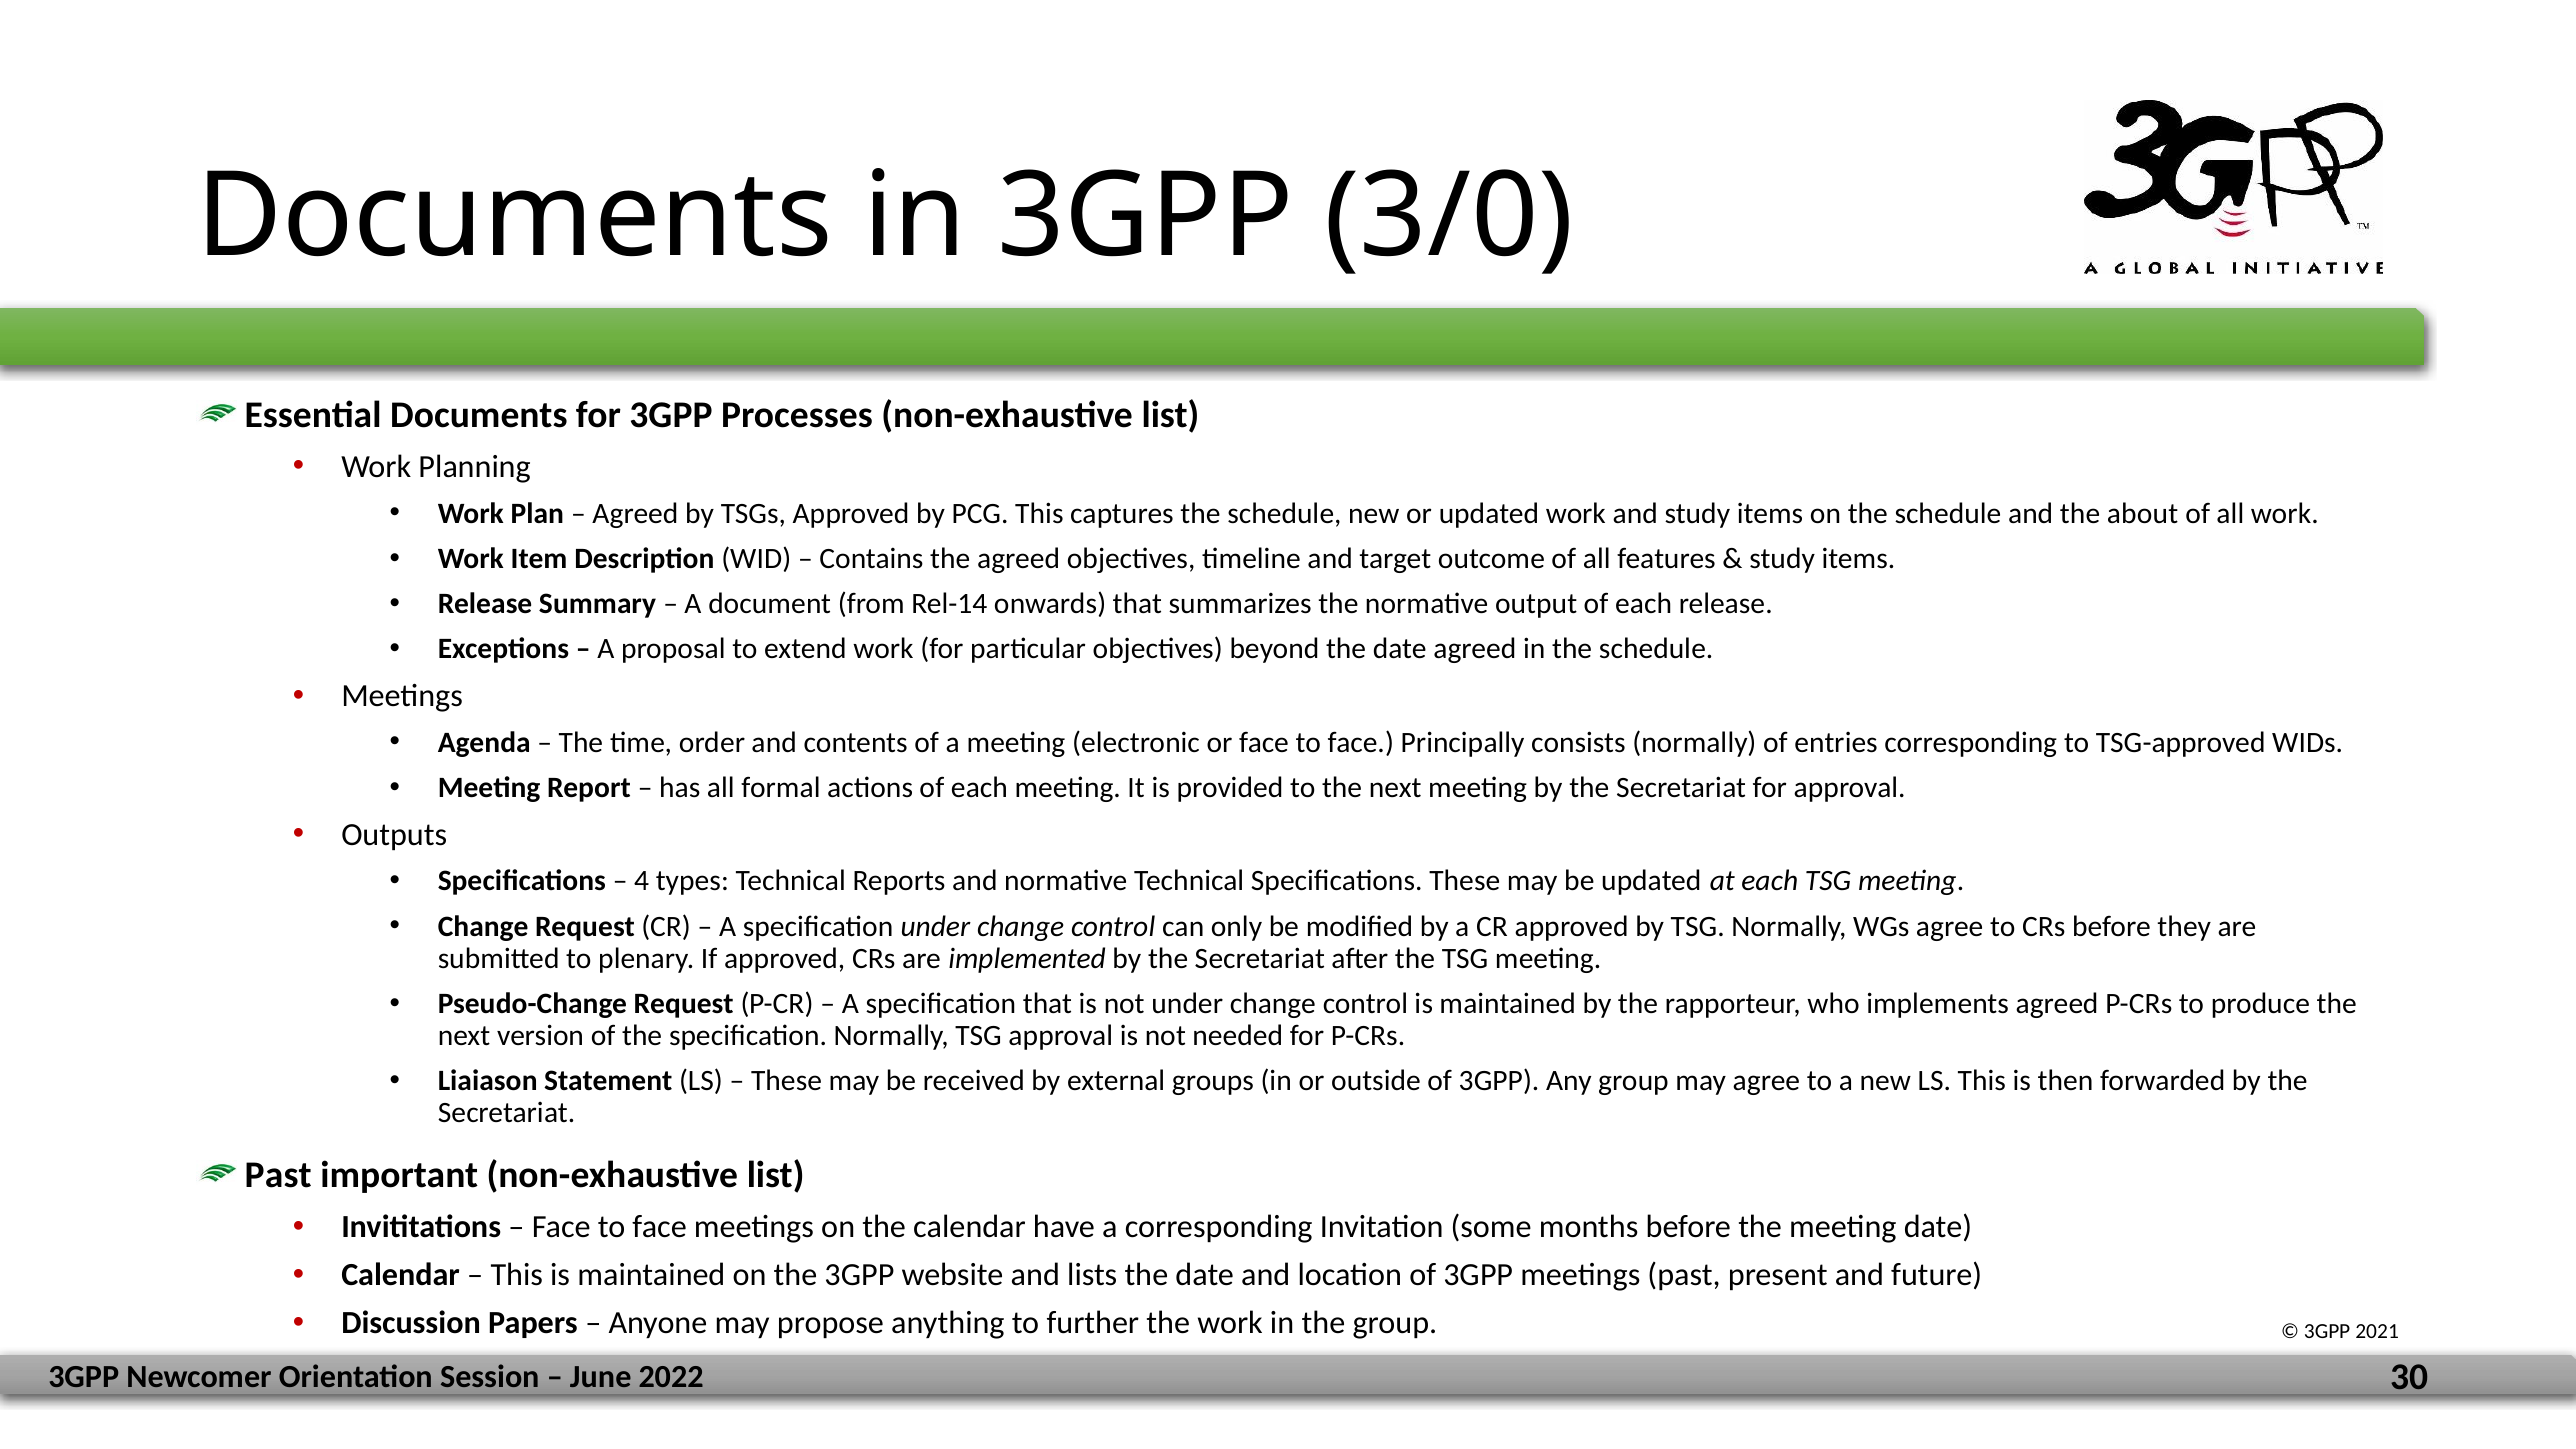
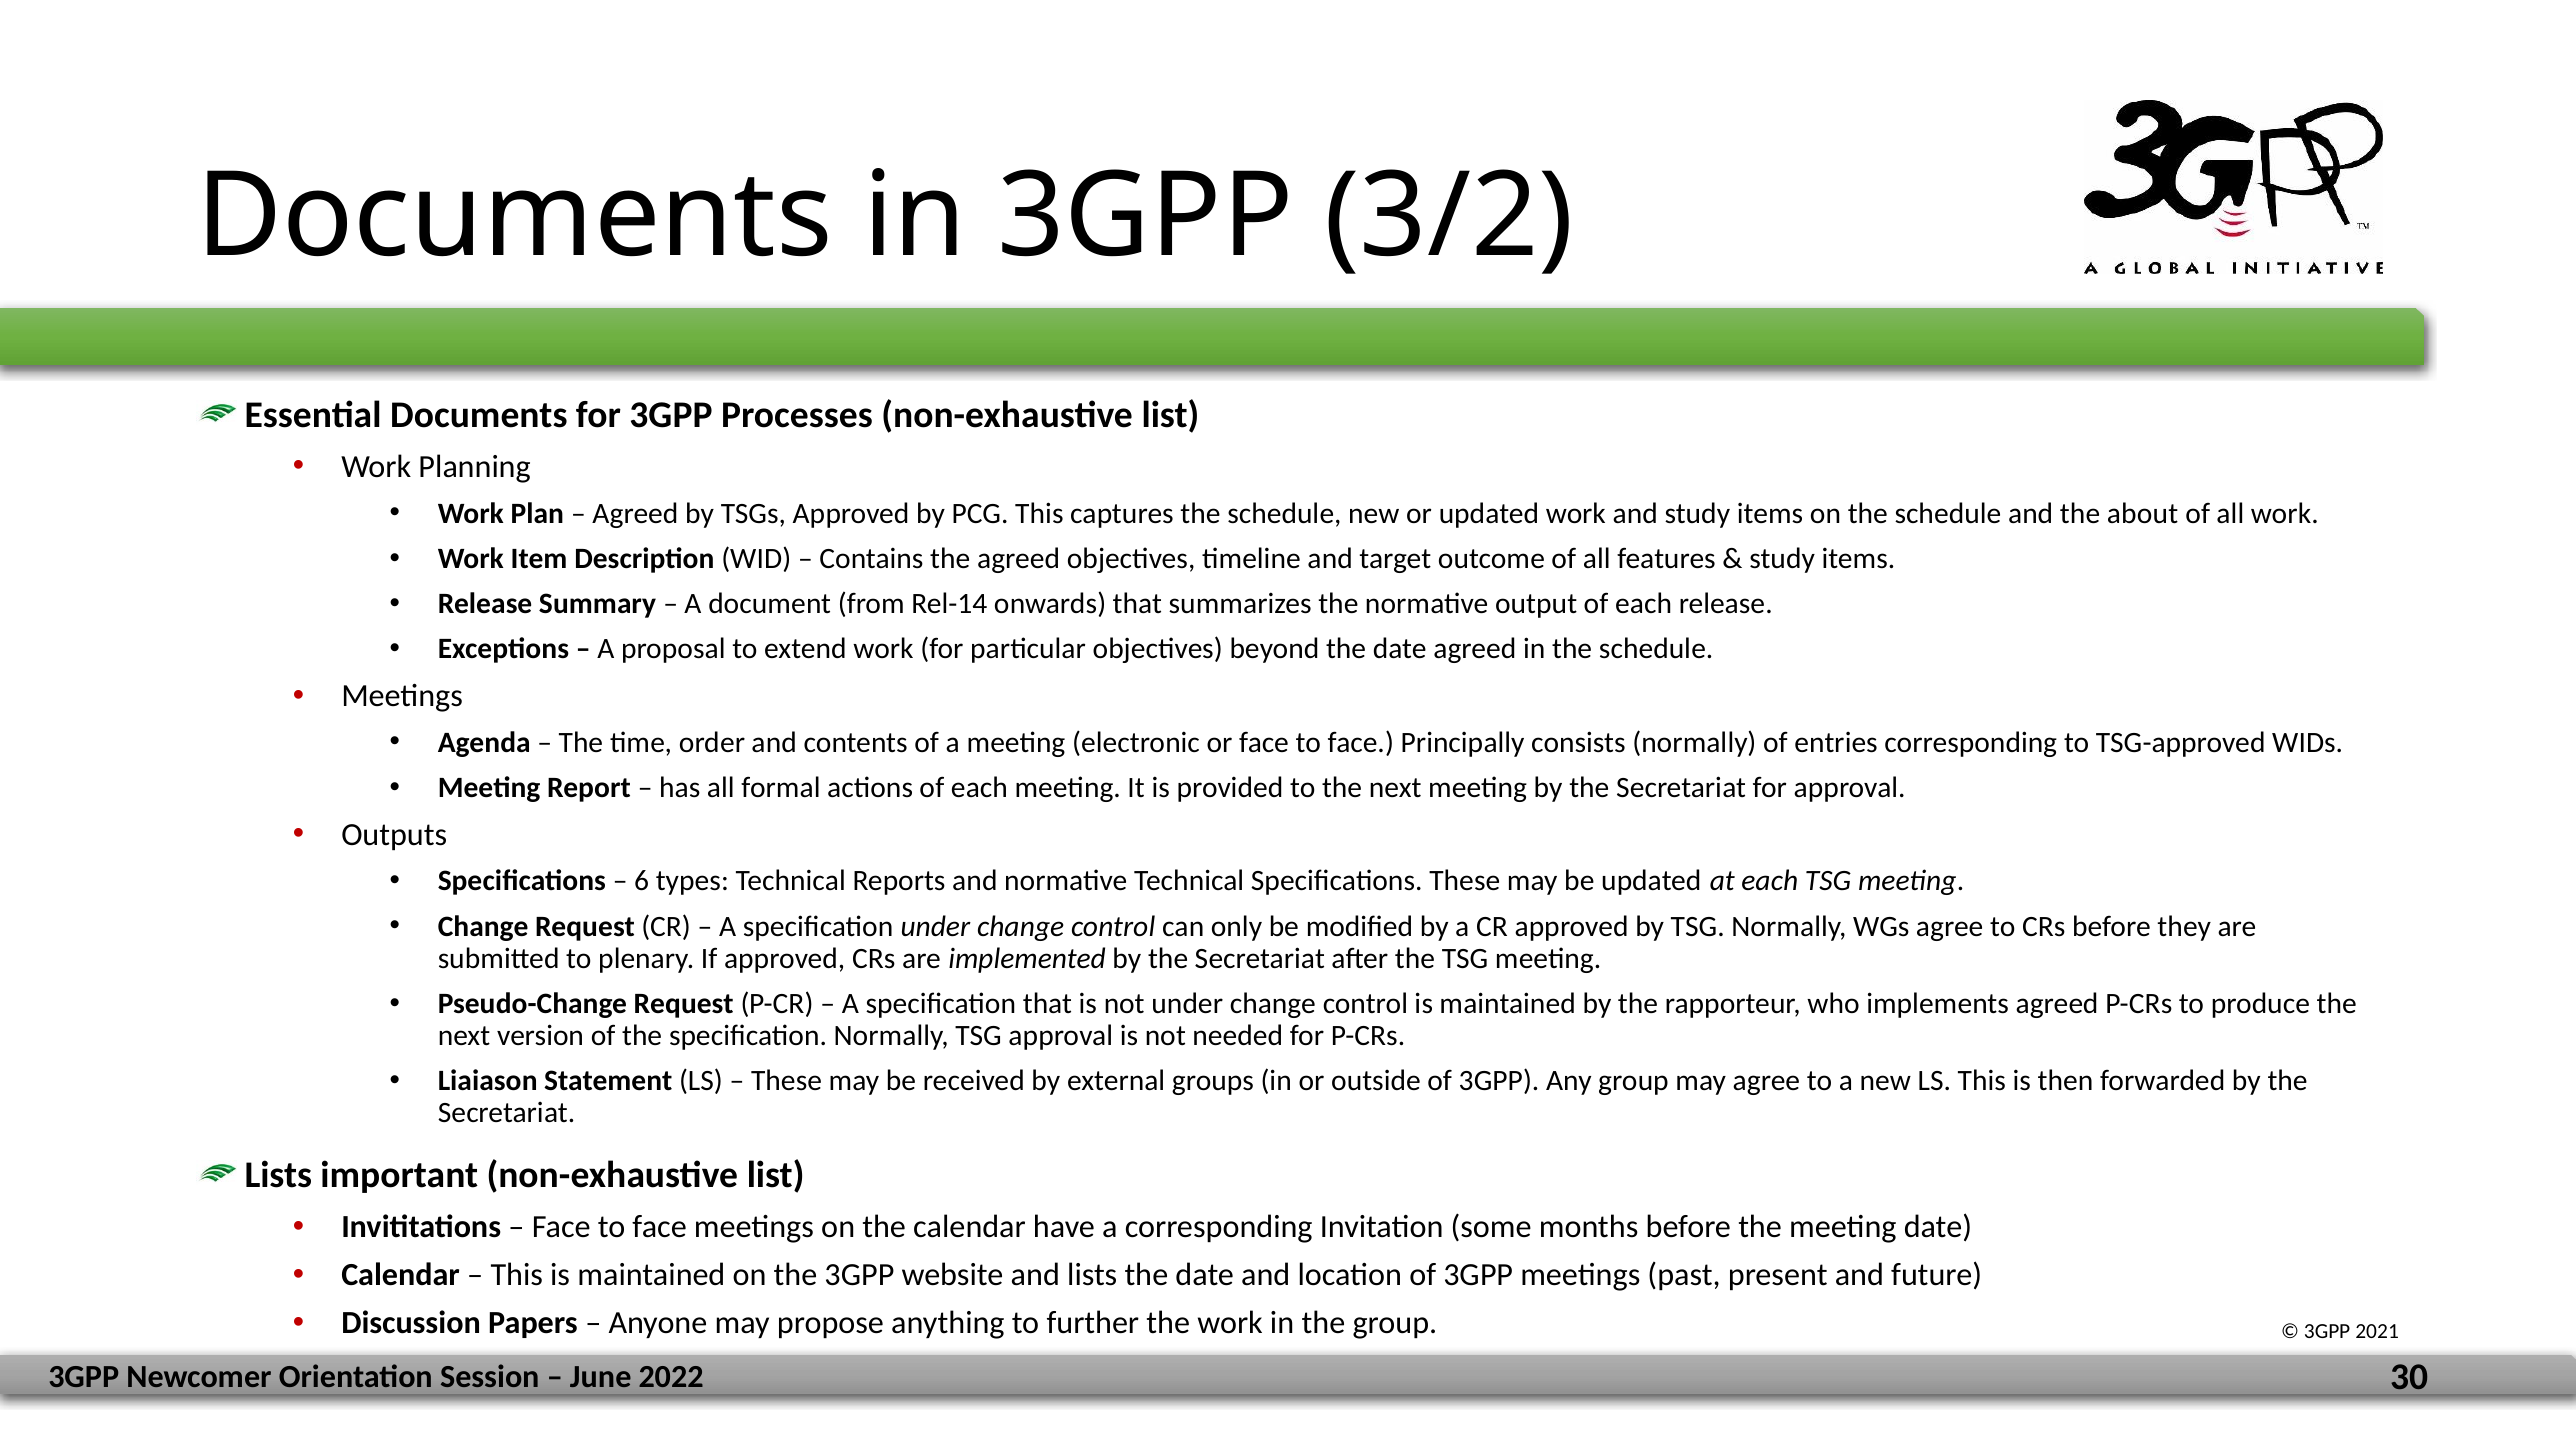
3/0: 3/0 -> 3/2 (1449, 216)
4: 4 -> 6 (642, 881)
Past: Past -> Lists (278, 1176)
